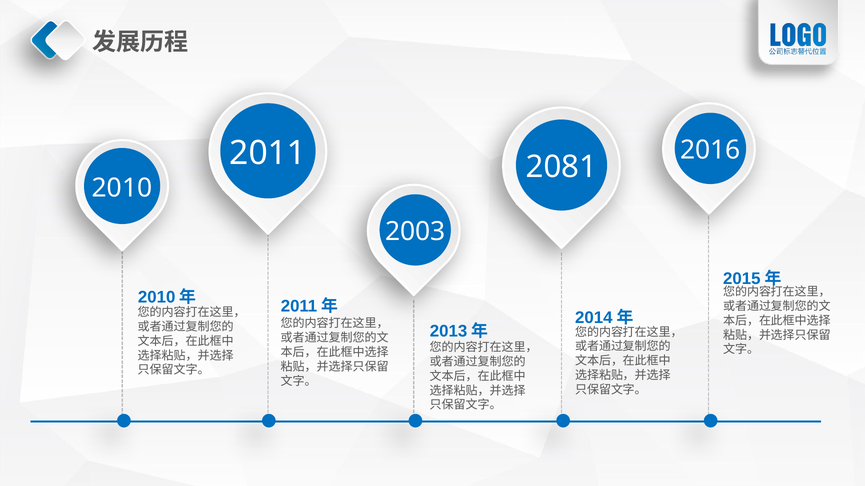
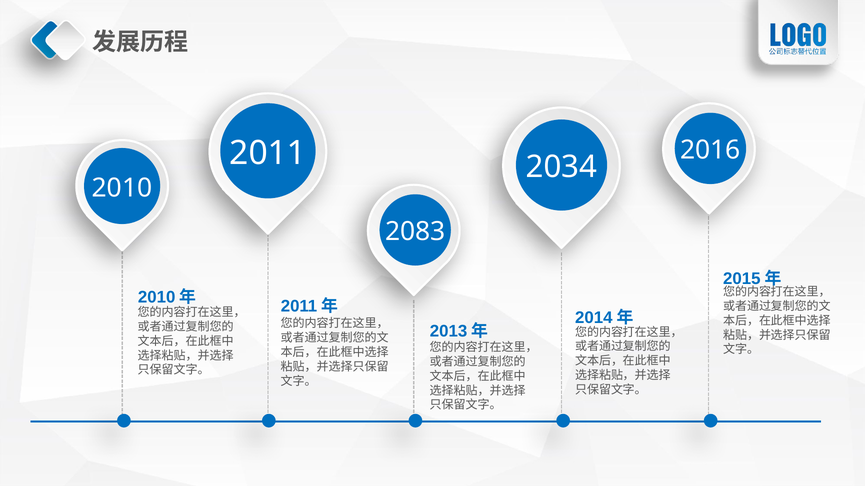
2081: 2081 -> 2034 (561, 167)
2003: 2003 -> 2083 (415, 232)
